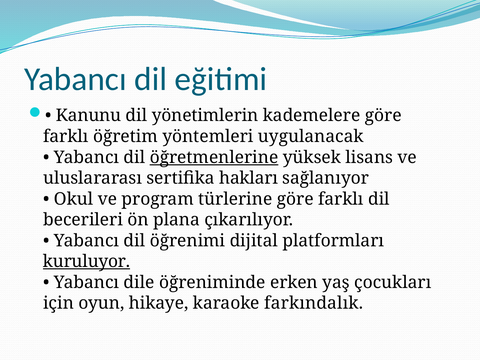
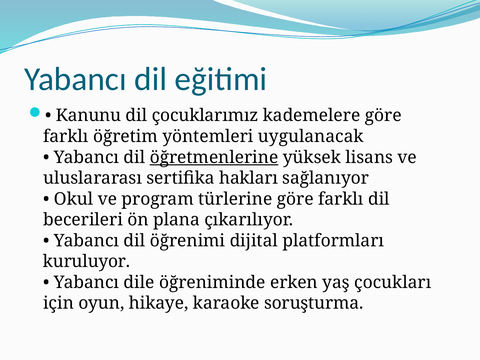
yönetimlerin: yönetimlerin -> çocuklarımız (205, 116)
kuruluyor underline: present -> none (87, 262)
farkındalık: farkındalık -> soruşturma (314, 303)
